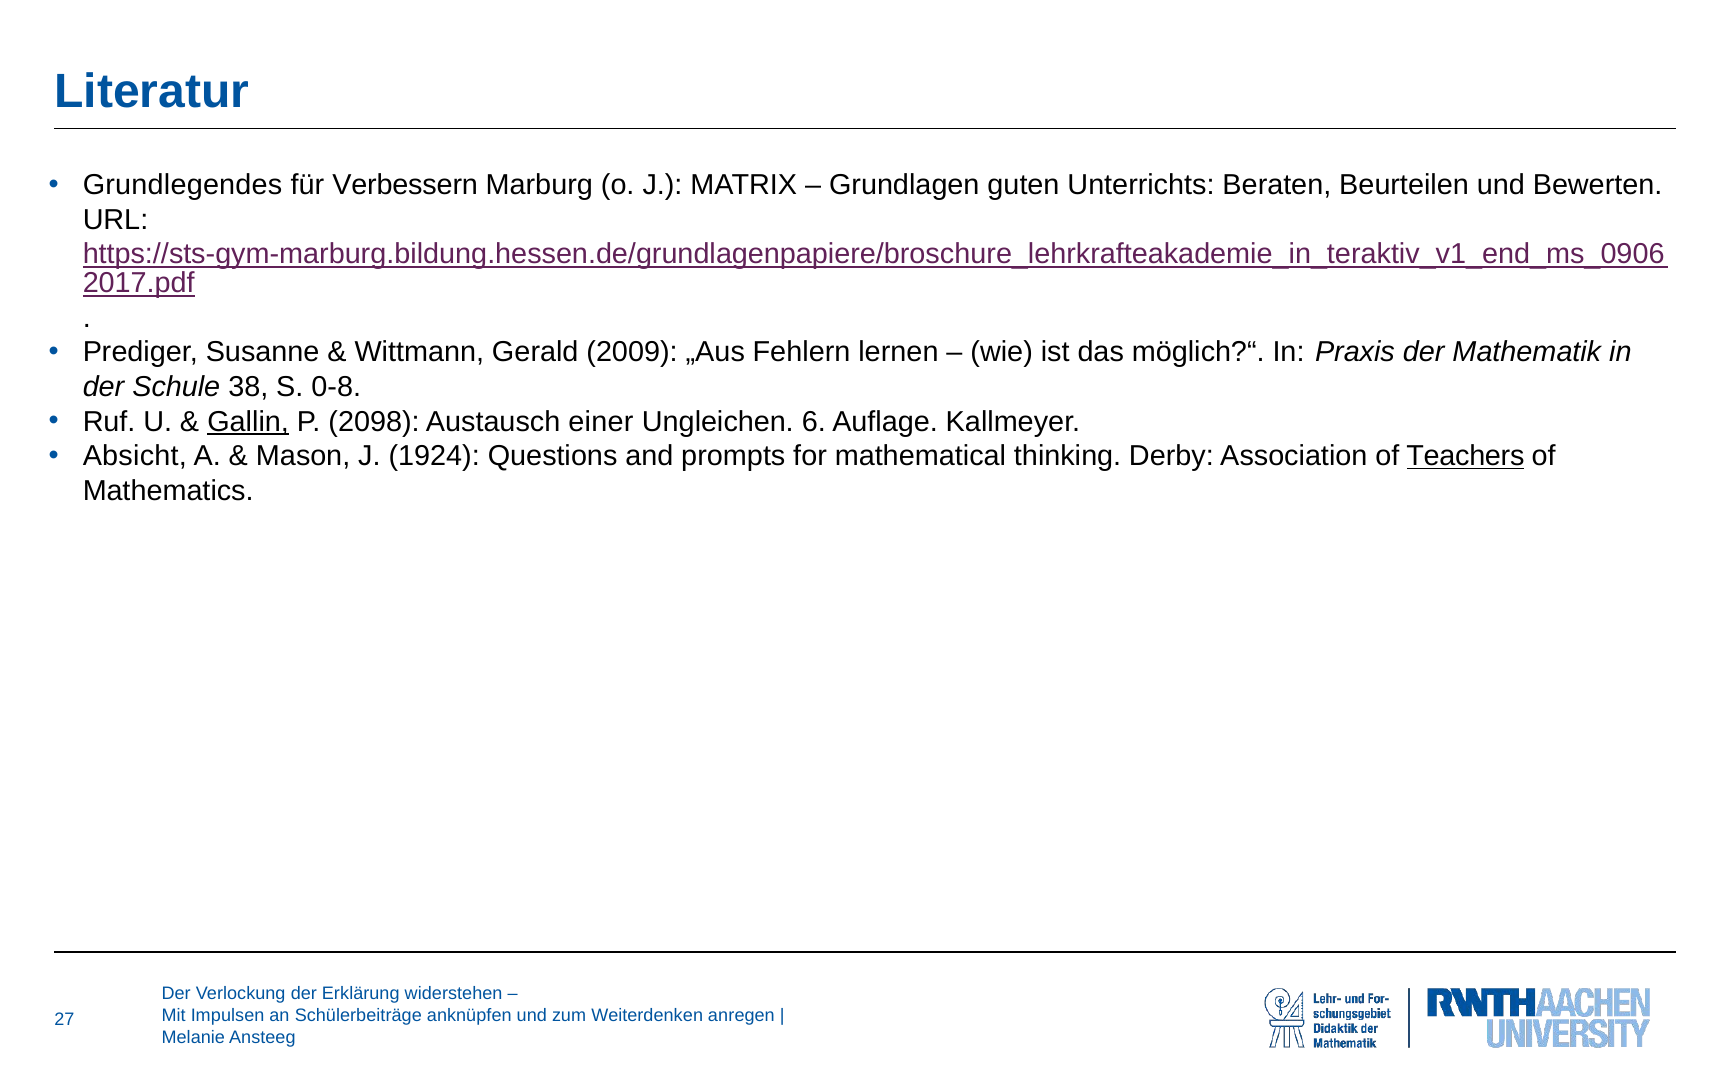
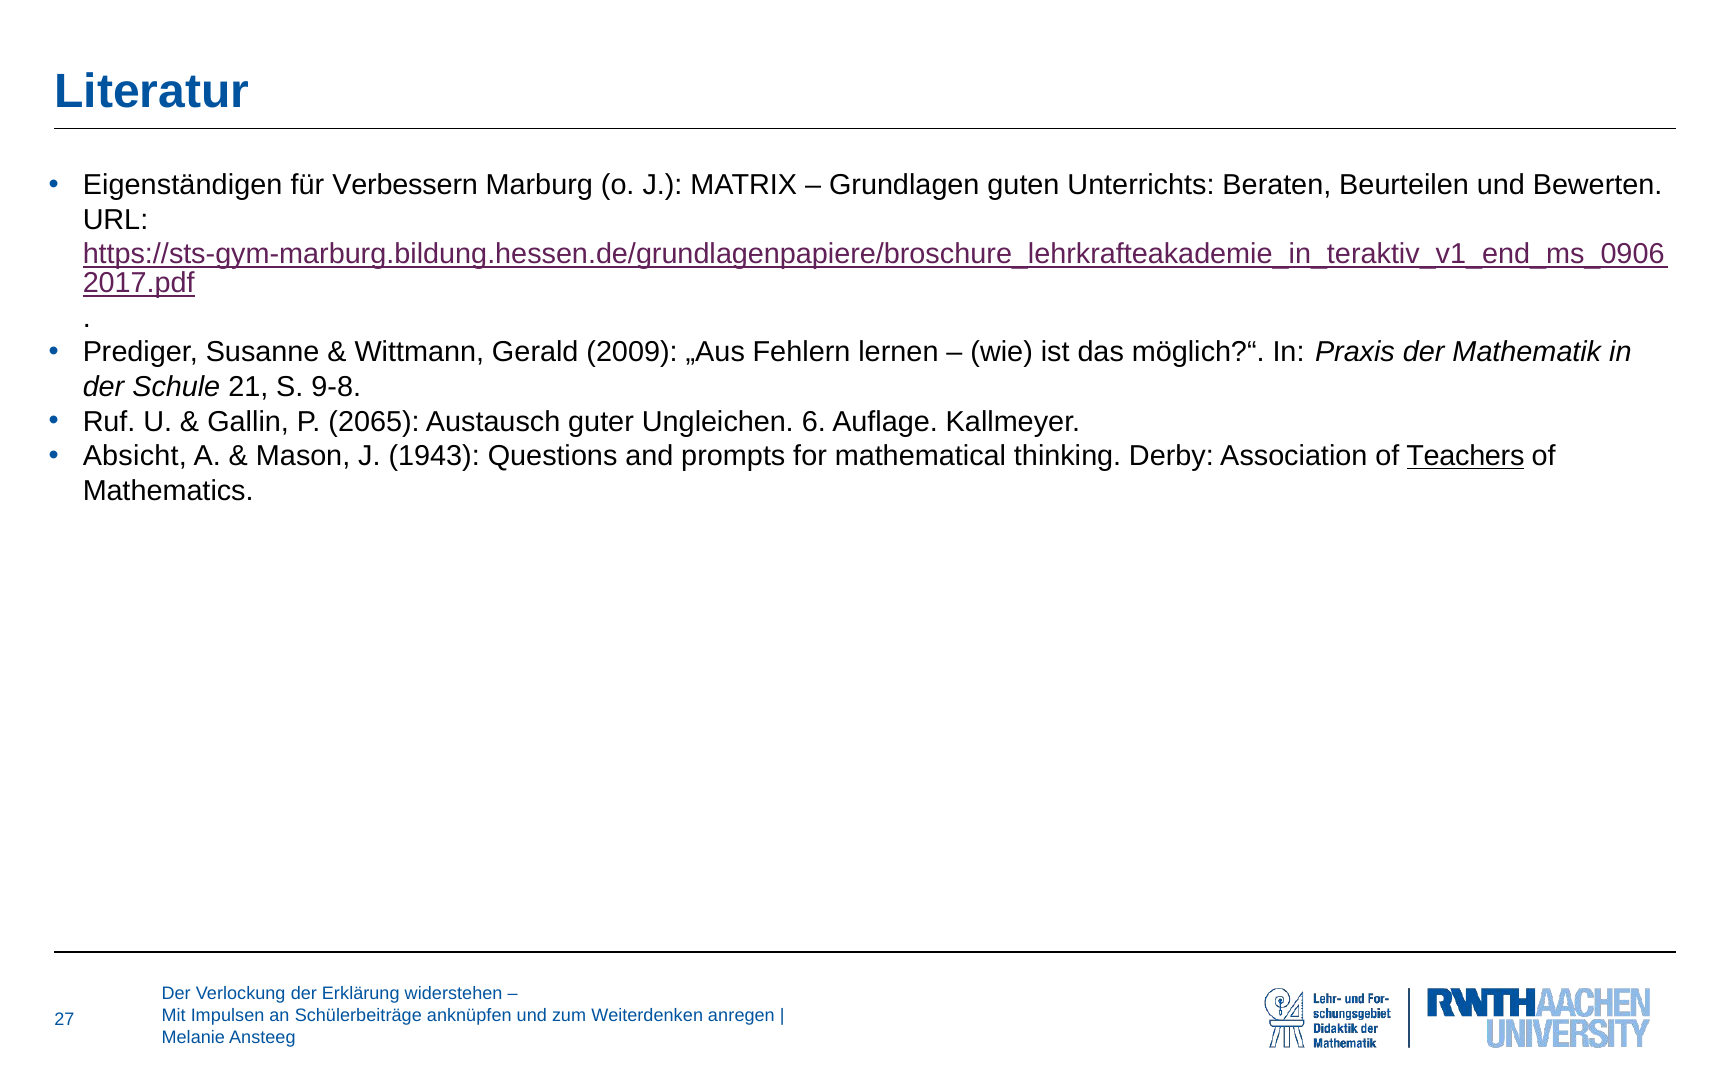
Grundlegendes: Grundlegendes -> Eigenständigen (183, 185)
38: 38 -> 21 (248, 387)
0-8: 0-8 -> 9-8 (336, 387)
Gallin underline: present -> none (248, 422)
2098: 2098 -> 2065 (374, 422)
einer: einer -> guter (601, 422)
1924: 1924 -> 1943 (434, 456)
